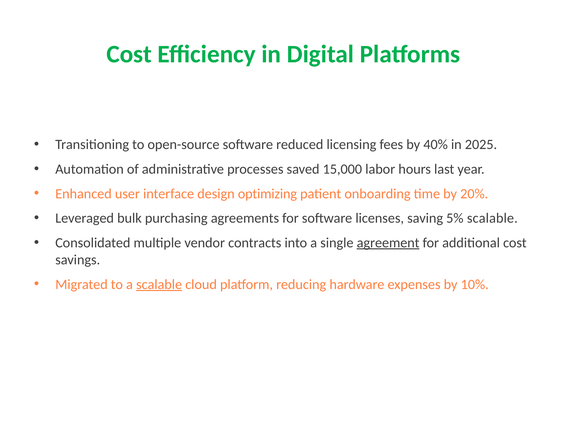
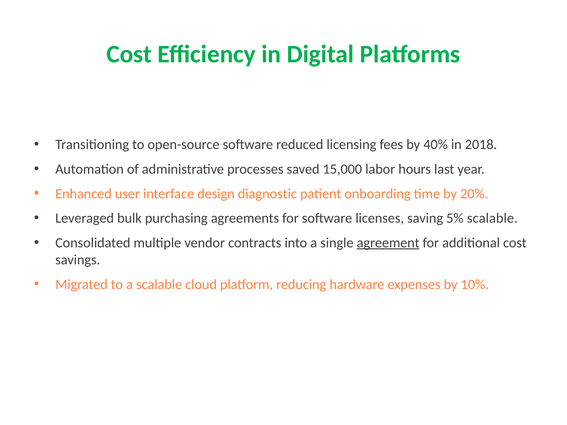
2025: 2025 -> 2018 (481, 145)
optimizing: optimizing -> diagnostic (267, 194)
scalable underline: present -> none (159, 285)
